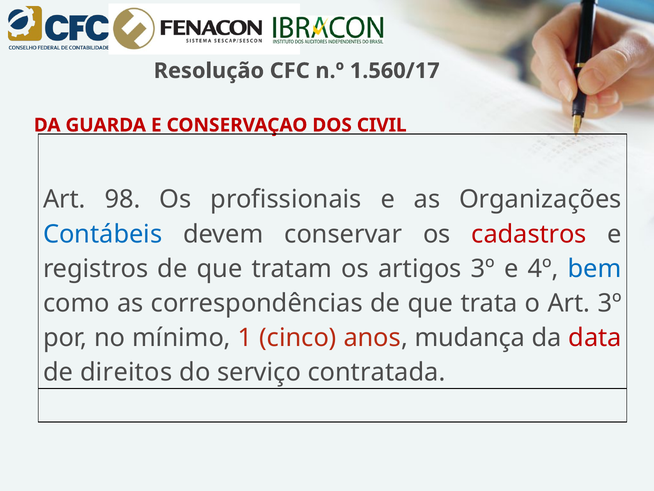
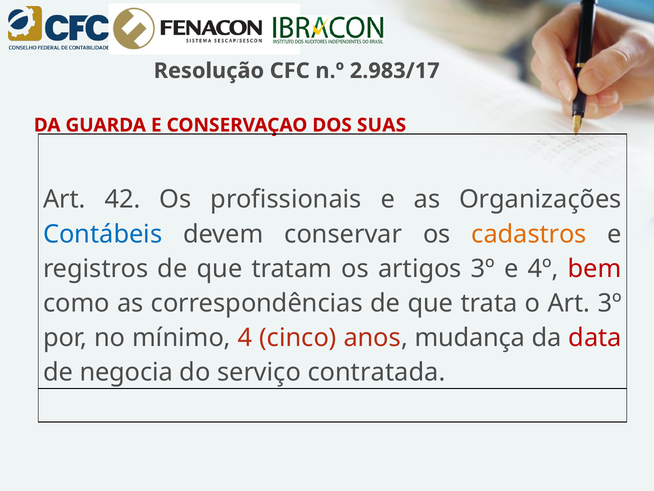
1.560/17: 1.560/17 -> 2.983/17 (395, 71)
CIVIL: CIVIL -> SUAS (382, 125)
98: 98 -> 42 (123, 199)
cadastros colour: red -> orange (529, 234)
bem colour: blue -> red (595, 268)
1: 1 -> 4 (245, 338)
direitos: direitos -> negocia (126, 372)
